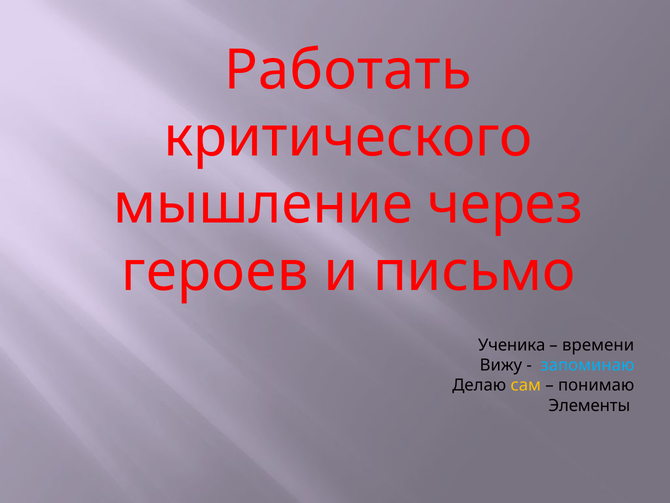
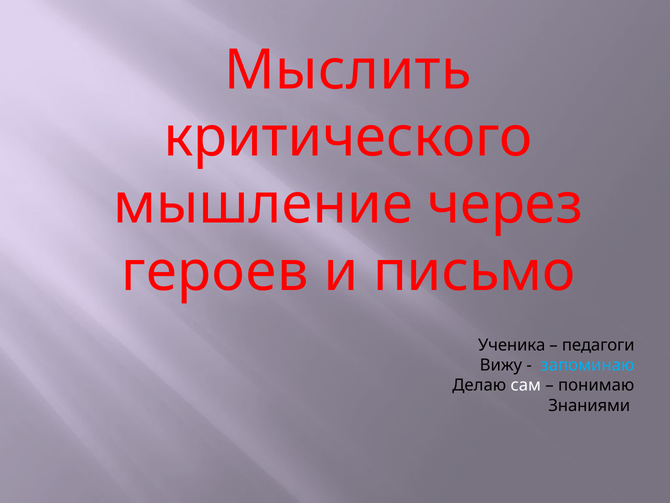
Работать: Работать -> Мыслить (348, 70)
времени: времени -> педагоги (598, 345)
сам colour: yellow -> white (526, 385)
Элементы: Элементы -> Знаниями (589, 405)
